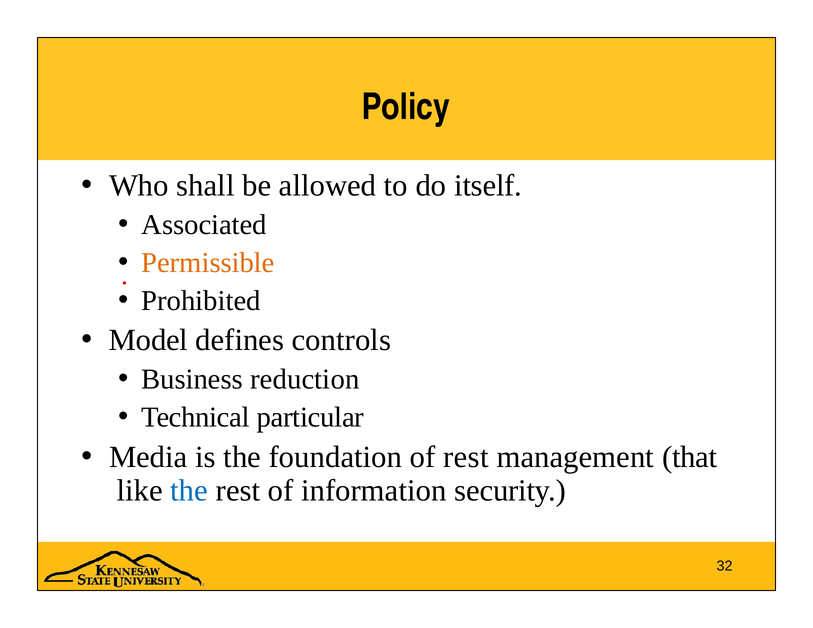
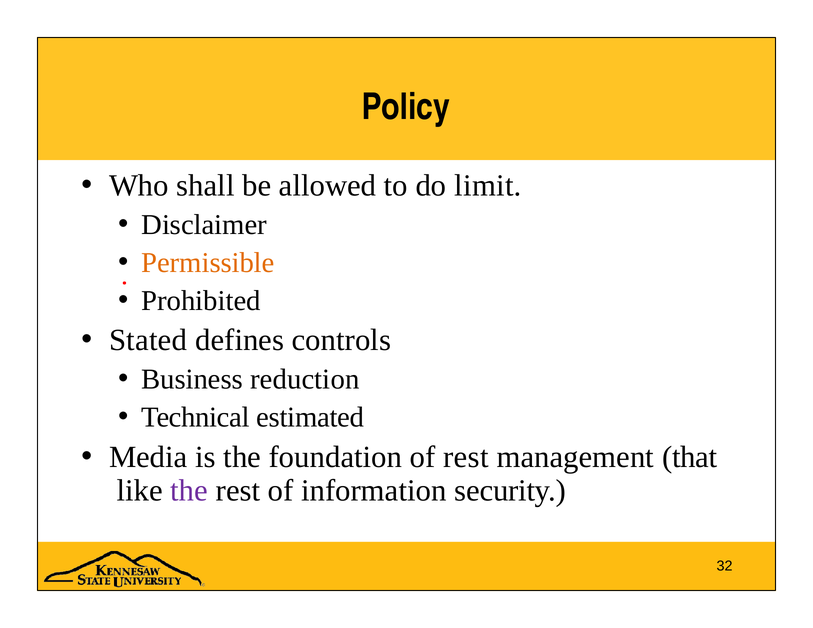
itself: itself -> limit (488, 186)
Associated: Associated -> Disclaimer (204, 225)
Model: Model -> Stated (148, 340)
particular: particular -> estimated (310, 417)
the colour: blue -> purple (189, 491)
